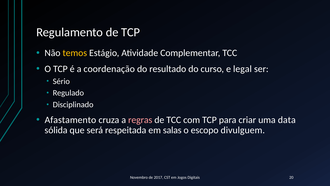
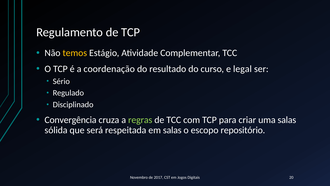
Afastamento: Afastamento -> Convergência (71, 120)
regras colour: pink -> light green (140, 120)
uma data: data -> salas (287, 120)
divulguem: divulguem -> repositório (243, 130)
